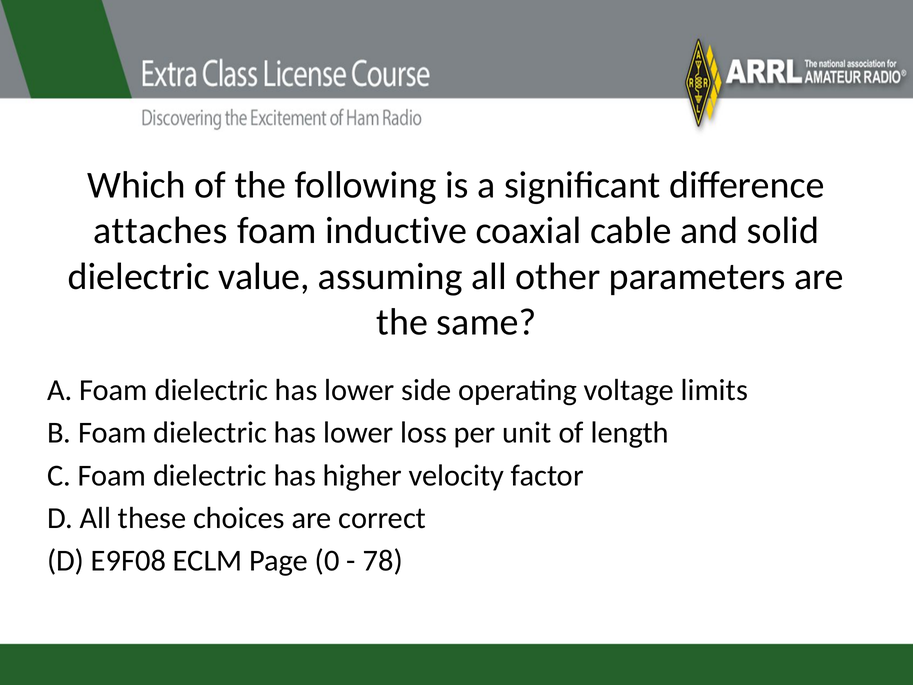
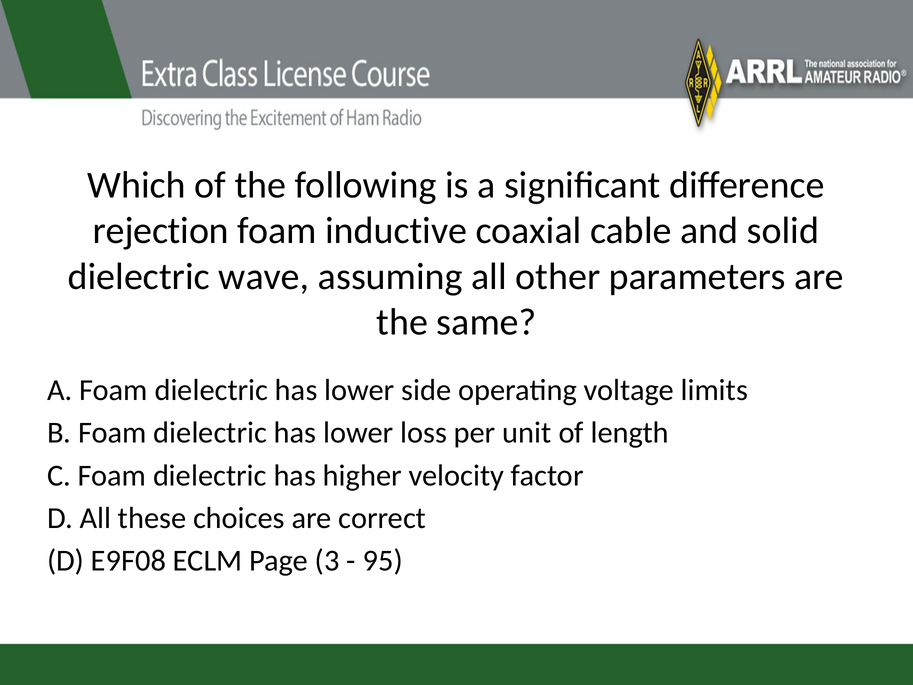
attaches: attaches -> rejection (161, 231)
value: value -> wave (264, 276)
0: 0 -> 3 (327, 560)
78: 78 -> 95 (383, 560)
